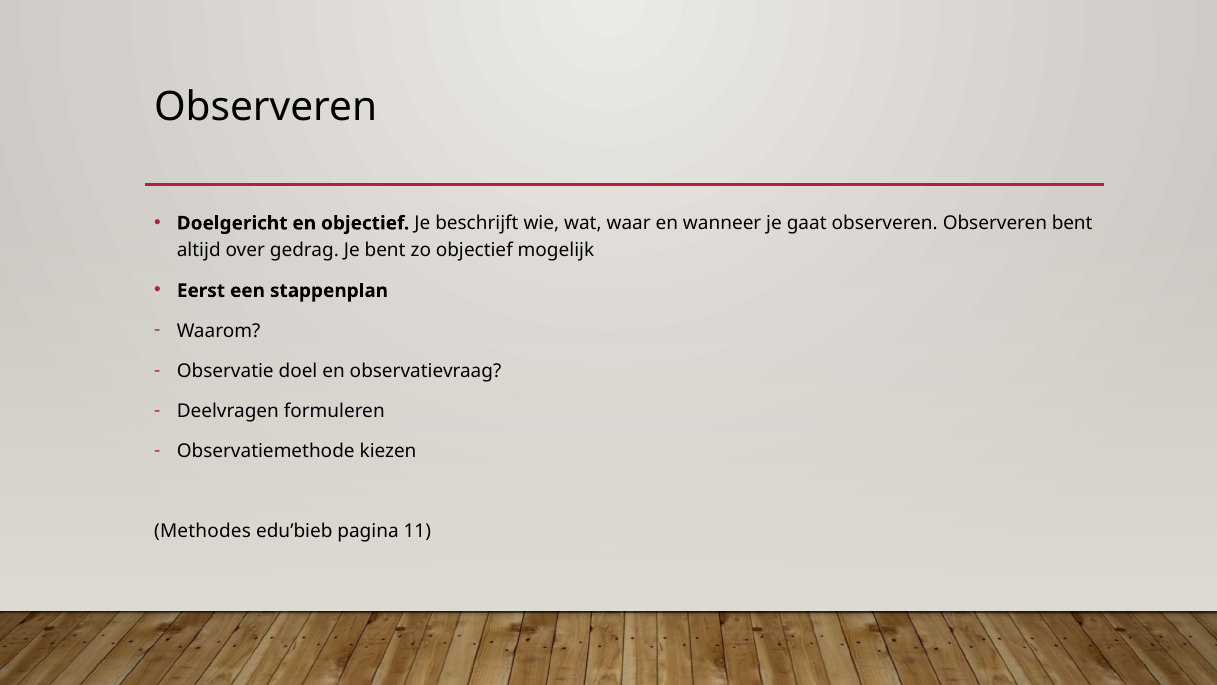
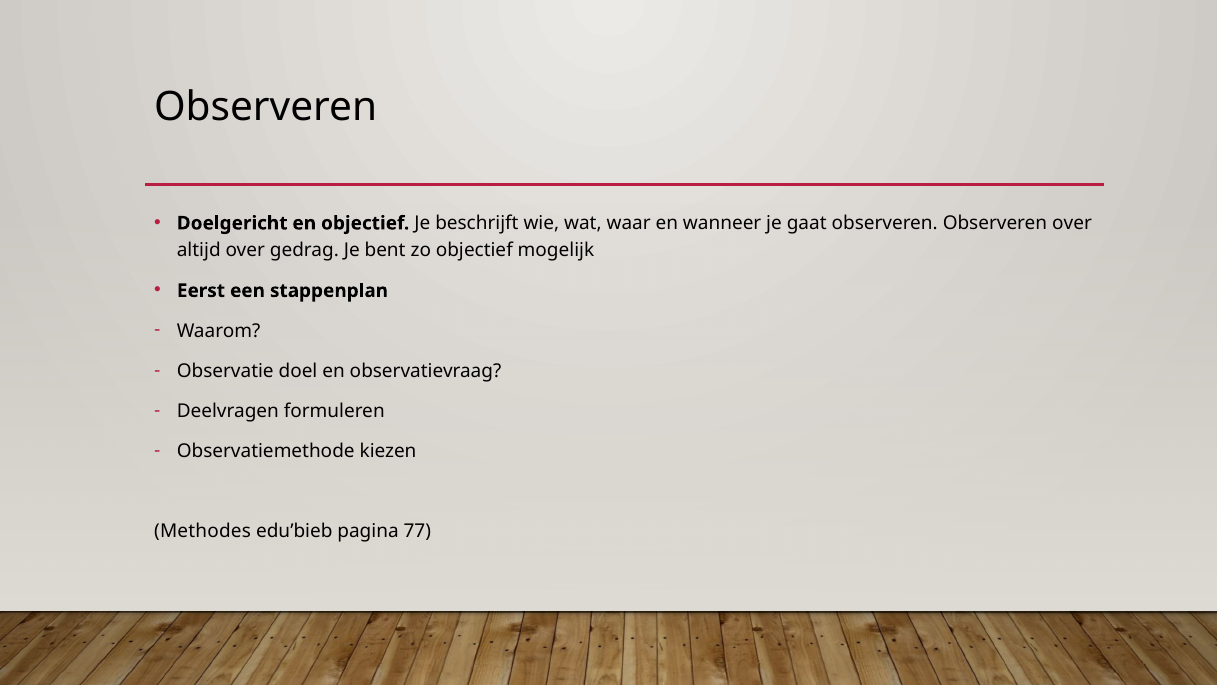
Observeren bent: bent -> over (1072, 223)
11: 11 -> 77 (417, 531)
